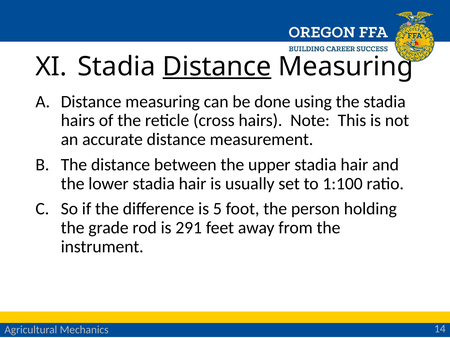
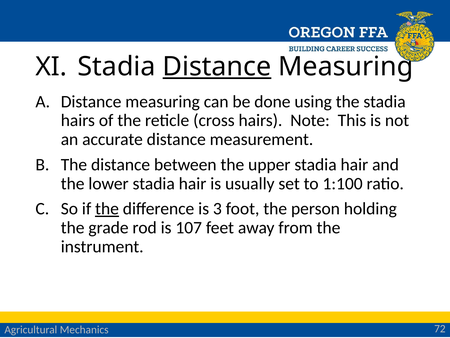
the underline: none -> present (107, 208)
5: 5 -> 3 (217, 208)
291: 291 -> 107 (189, 227)
14: 14 -> 72 (440, 328)
